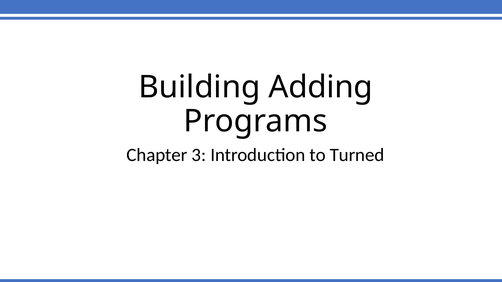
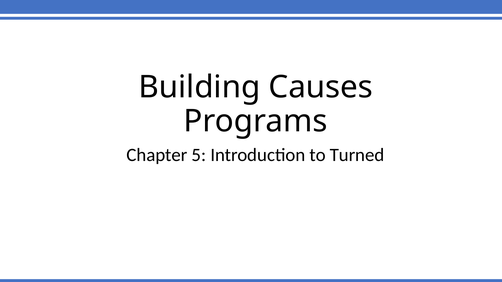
Adding: Adding -> Causes (321, 87)
3: 3 -> 5 (199, 155)
